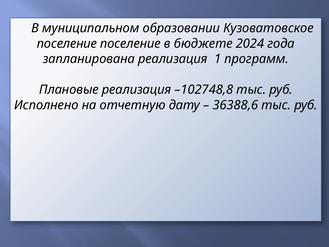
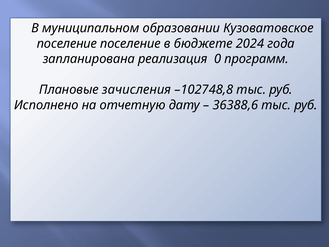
1: 1 -> 0 (218, 59)
Плановые реализация: реализация -> зачисления (137, 90)
